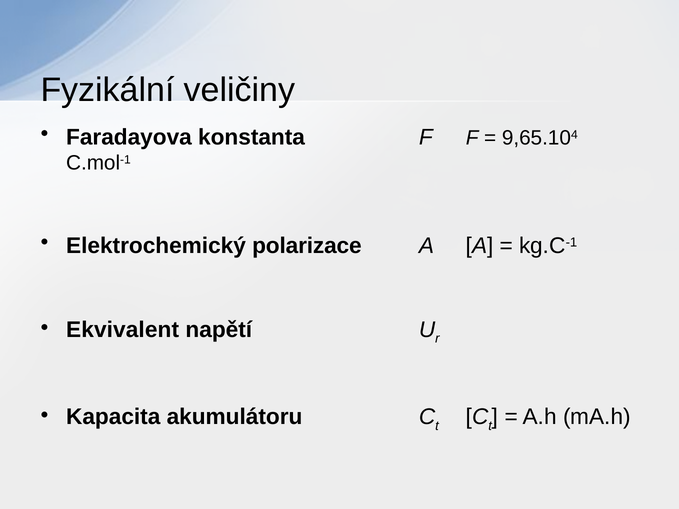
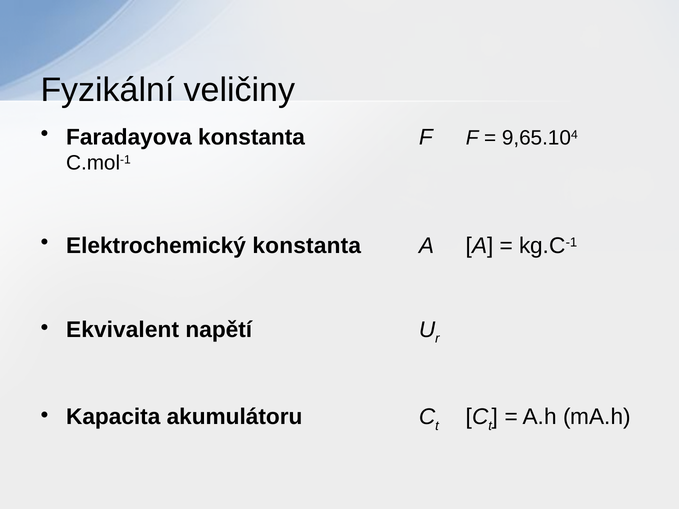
Elektrochemický polarizace: polarizace -> konstanta (307, 246)
